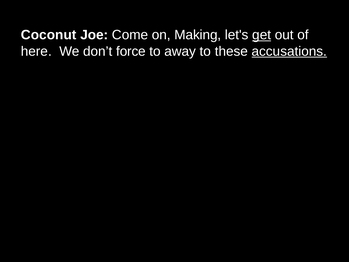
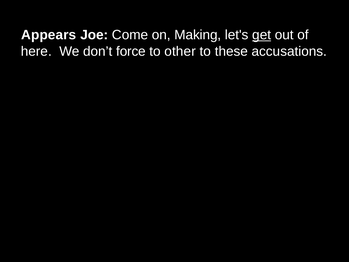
Coconut: Coconut -> Appears (49, 35)
away: away -> other (180, 51)
accusations underline: present -> none (289, 51)
